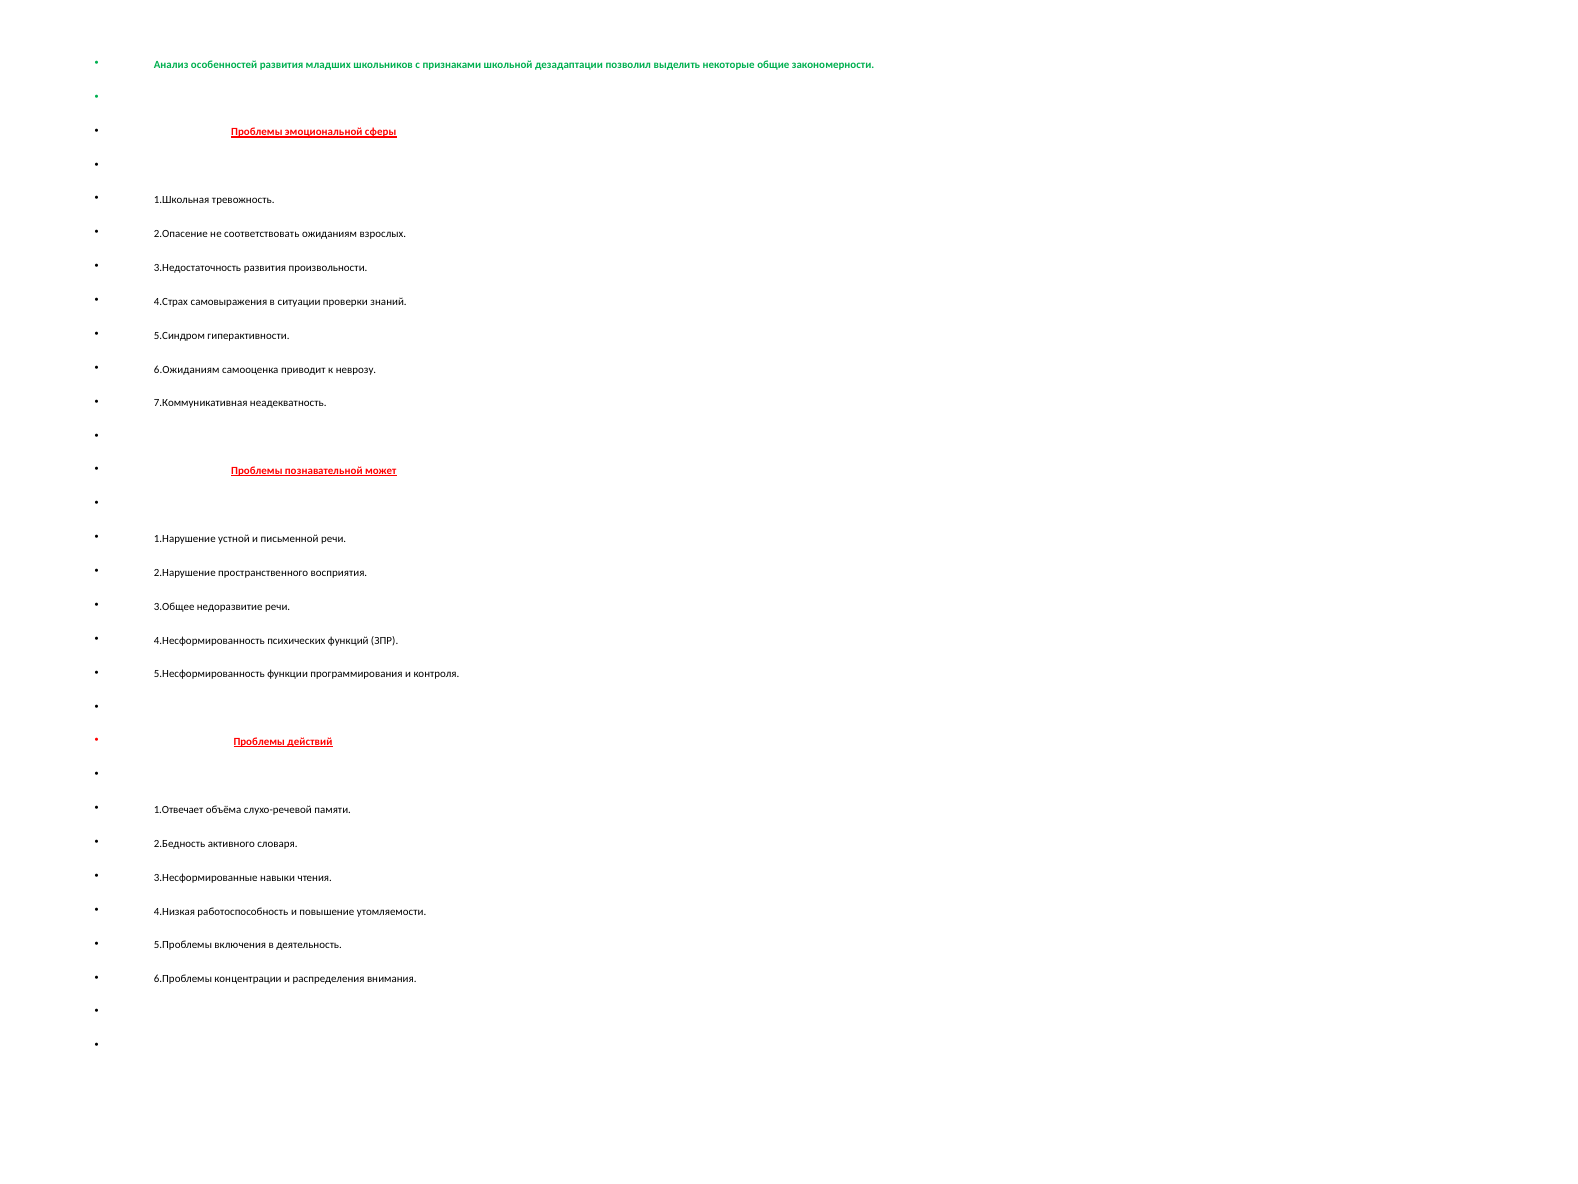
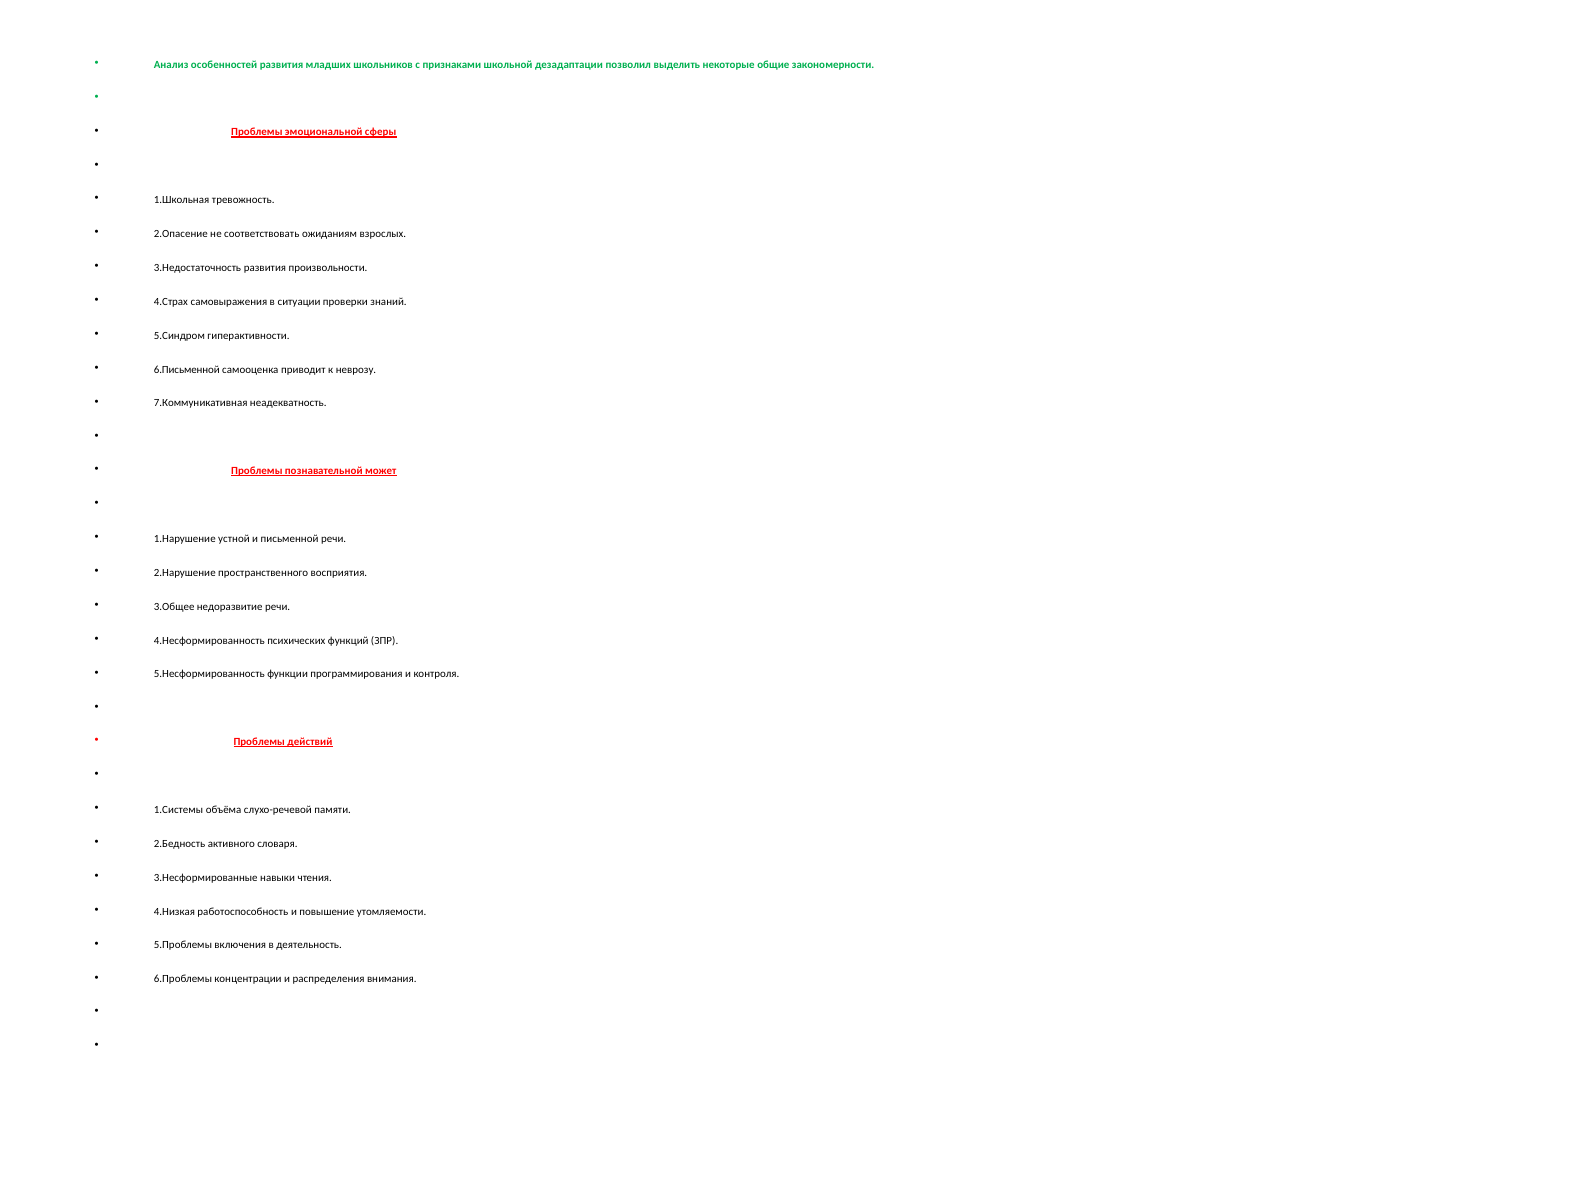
6.Ожиданиям: 6.Ожиданиям -> 6.Письменной (187, 369)
1.Отвечает: 1.Отвечает -> 1.Системы (178, 809)
